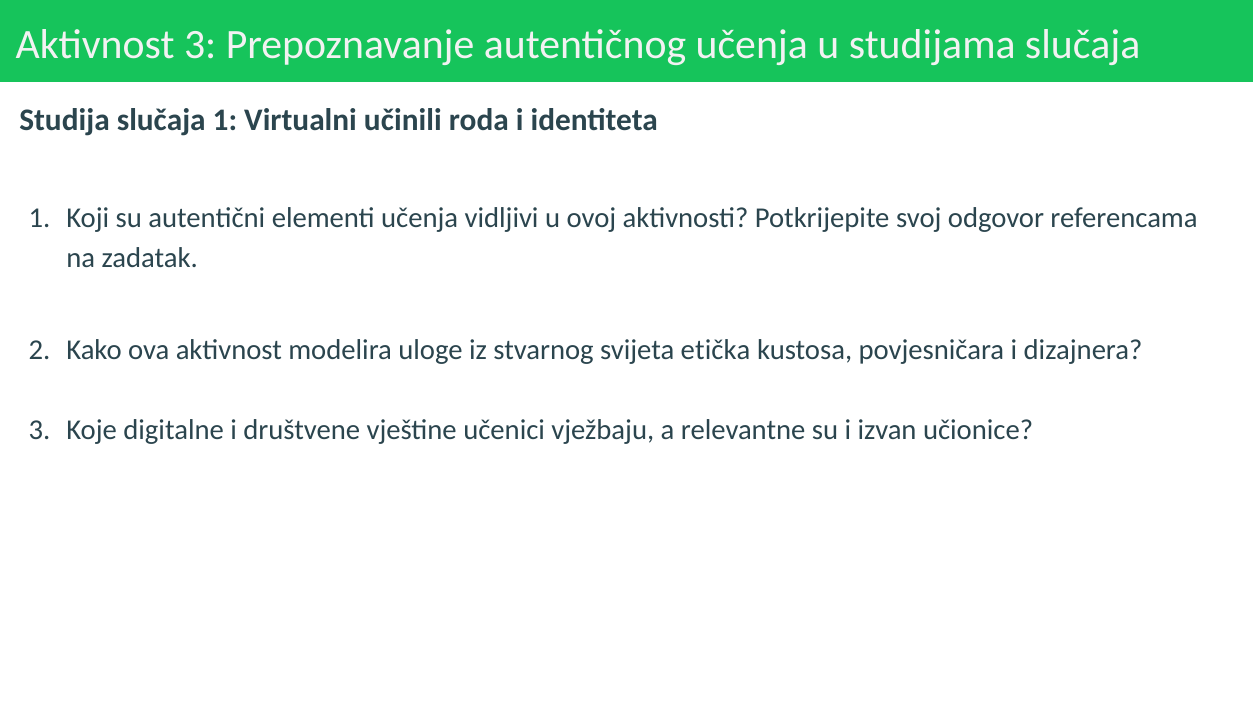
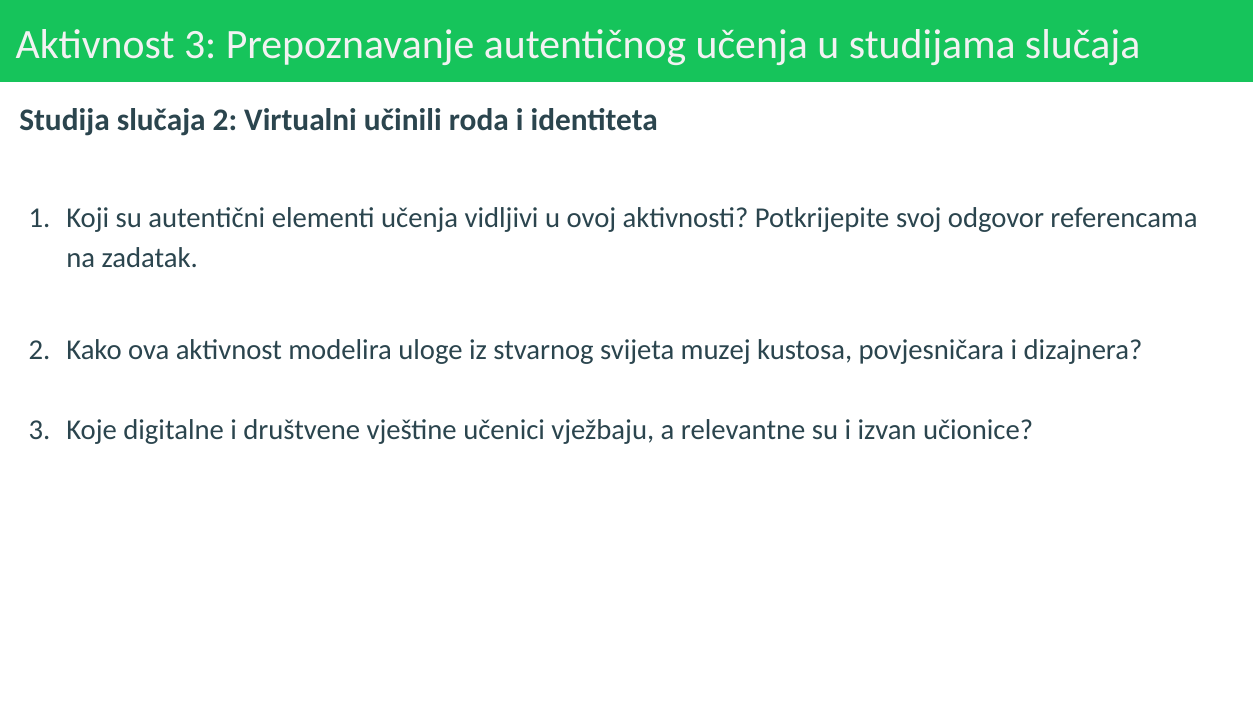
slučaja 1: 1 -> 2 (225, 120)
etička: etička -> muzej (716, 350)
